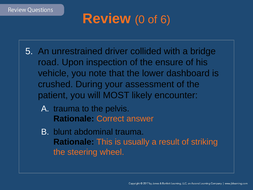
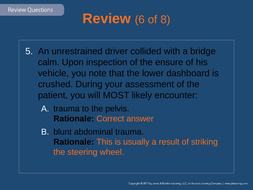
0: 0 -> 6 (140, 20)
6: 6 -> 8 (165, 20)
road: road -> calm (49, 62)
